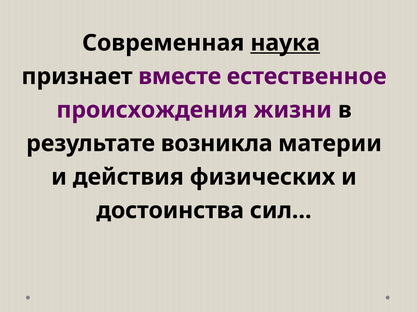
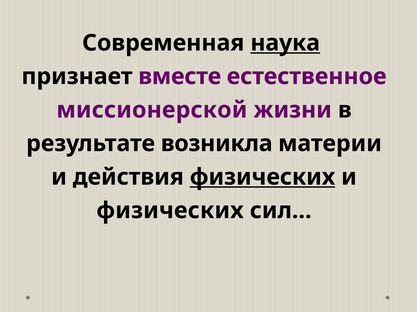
происхождения: происхождения -> миссионерской (152, 110)
физических underline: none -> present (262, 177)
достоинства: достоинства -> физических (170, 211)
